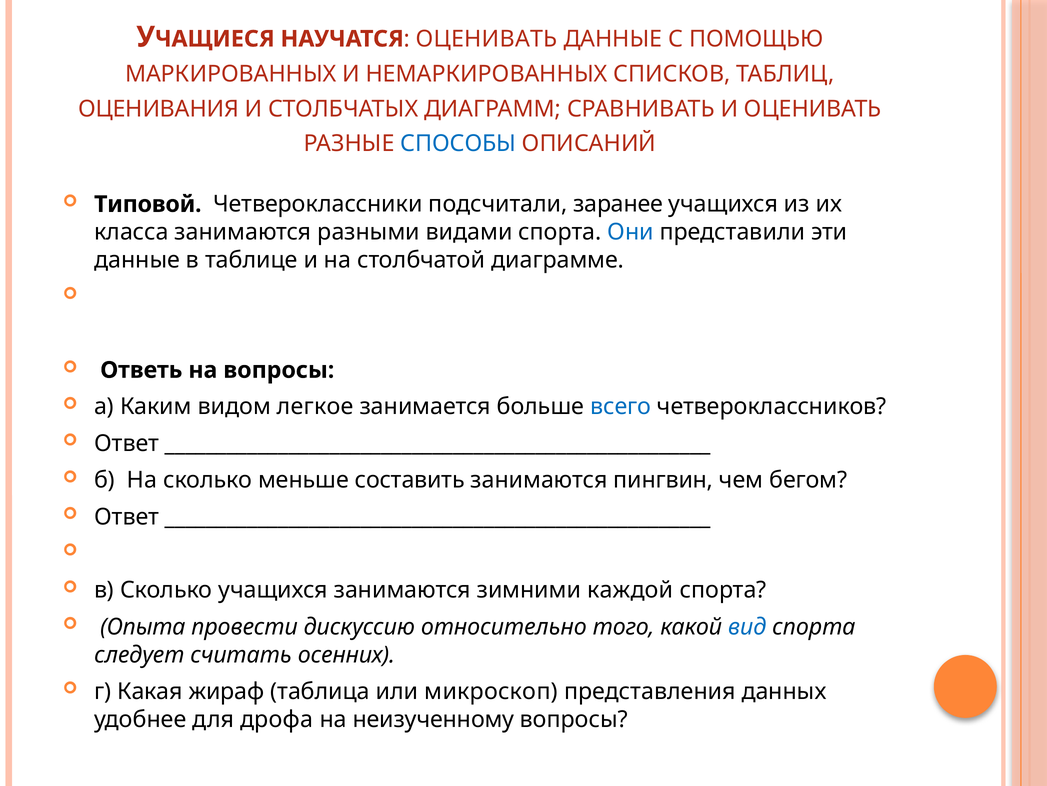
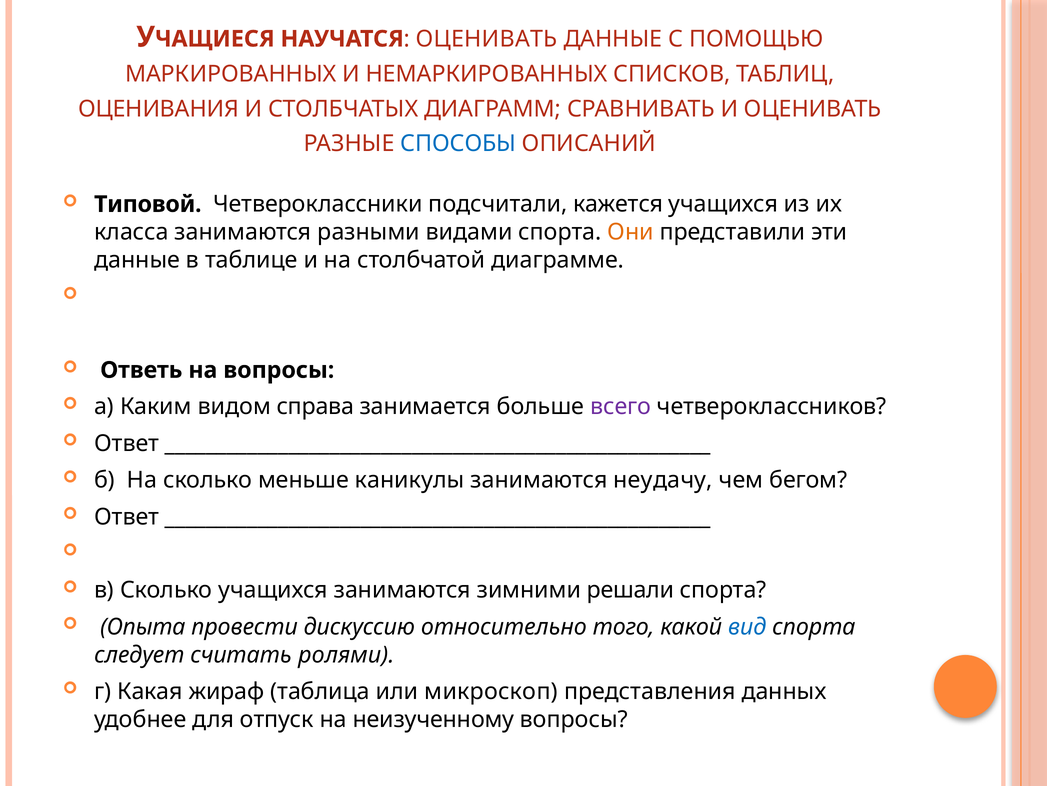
заранее: заранее -> кажется (618, 204)
Они colour: blue -> orange (631, 232)
легкое: легкое -> справа (315, 406)
всего colour: blue -> purple (621, 406)
составить: составить -> каникулы (410, 480)
пингвин: пингвин -> неудачу (663, 480)
каждой: каждой -> решали (630, 590)
осенних: осенних -> ролями (346, 654)
дрофа: дрофа -> отпуск (277, 719)
